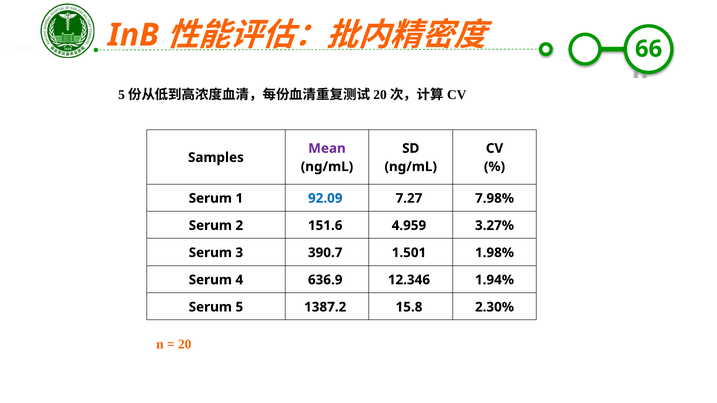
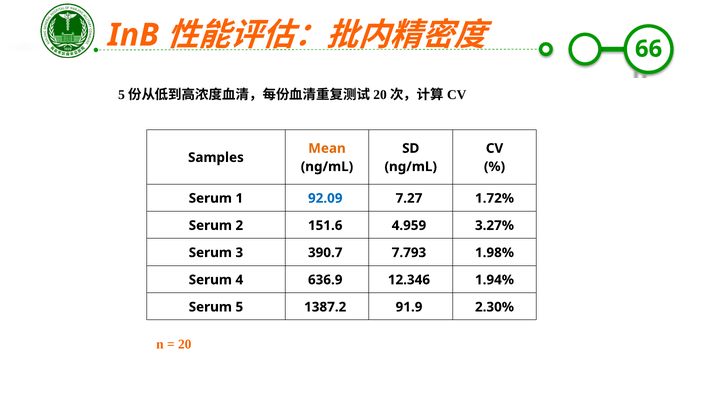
Mean colour: purple -> orange (327, 149)
7.98%: 7.98% -> 1.72% (494, 198)
1.501: 1.501 -> 7.793 (409, 253)
15.8: 15.8 -> 91.9 (409, 307)
